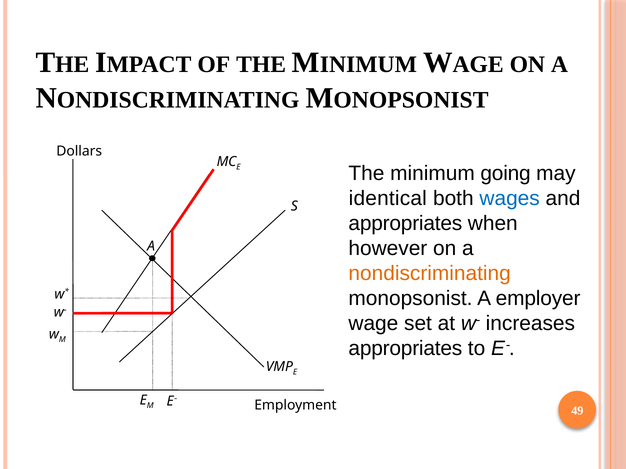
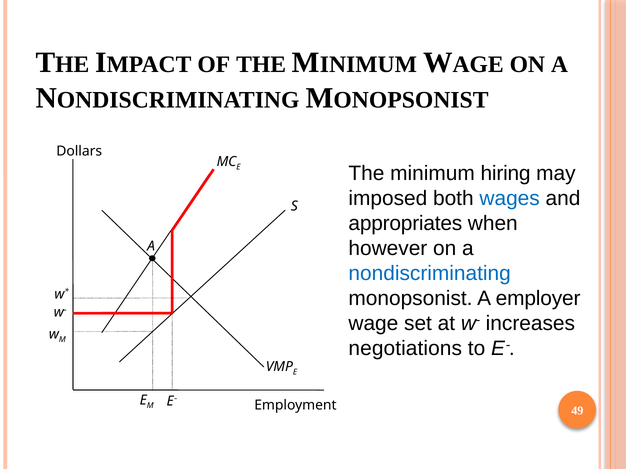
going: going -> hiring (506, 174)
identical: identical -> imposed (388, 199)
nondiscriminating colour: orange -> blue (430, 274)
appropriates: appropriates -> negotiations (405, 349)
